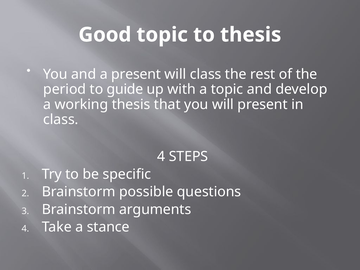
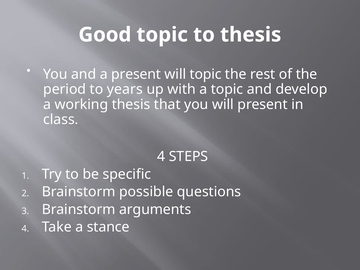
will class: class -> topic (206, 74)
guide: guide -> years (125, 89)
